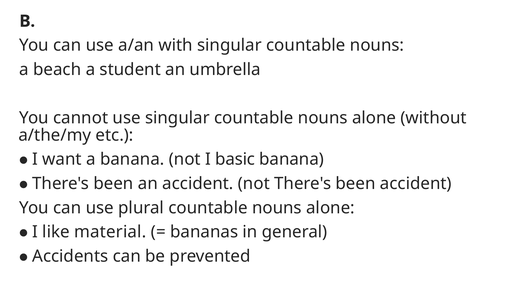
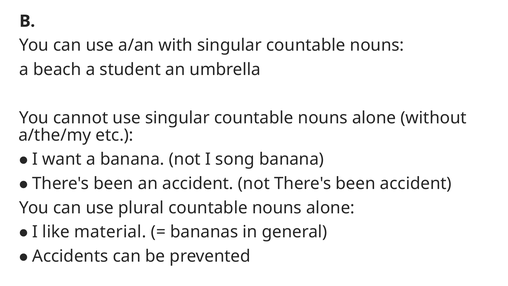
basic: basic -> song (235, 159)
